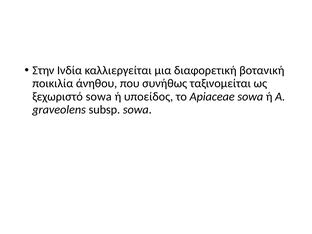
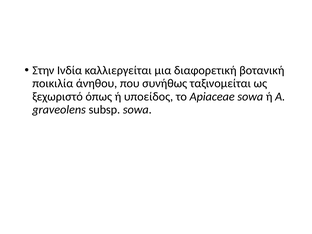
ξεχωριστό sowa: sowa -> όπως (99, 97)
